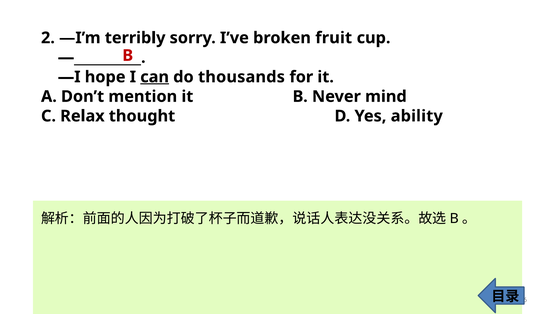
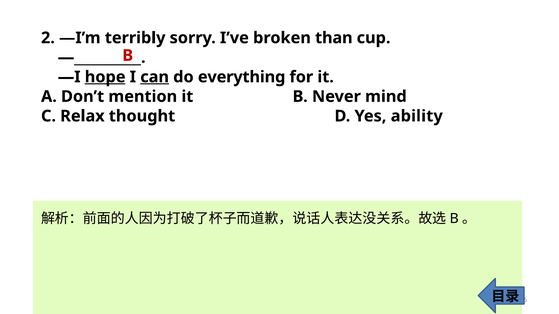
fruit: fruit -> than (334, 38)
hope underline: none -> present (105, 77)
thousands: thousands -> everything (242, 77)
